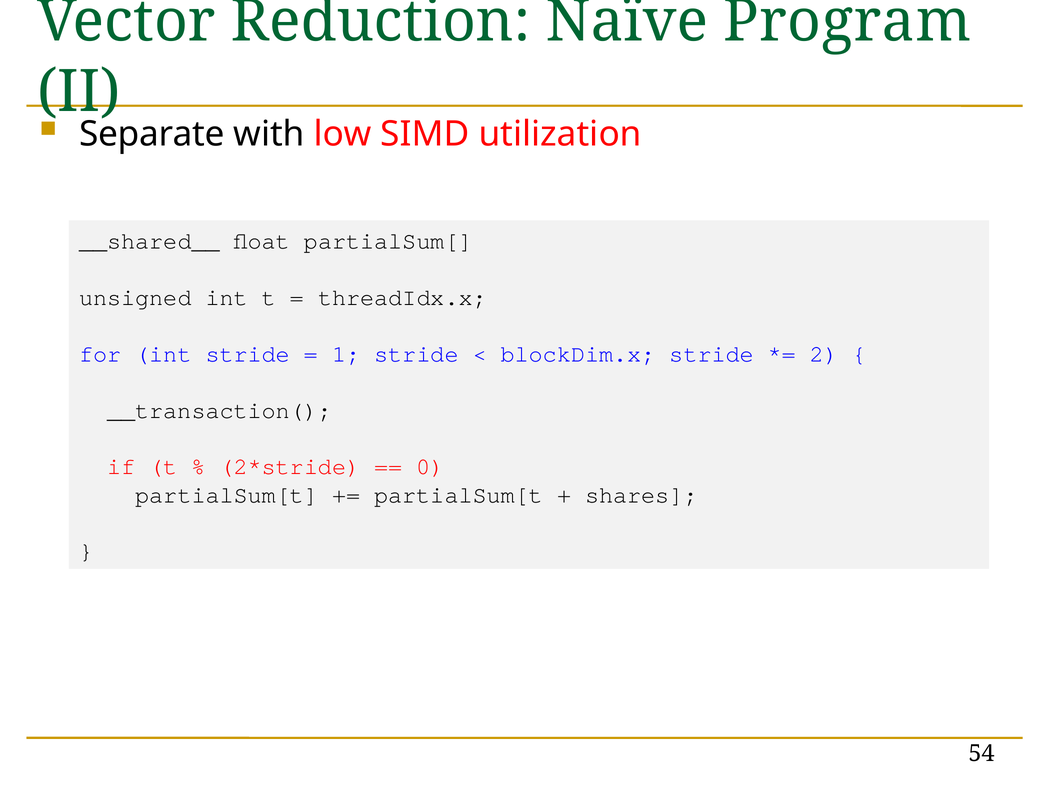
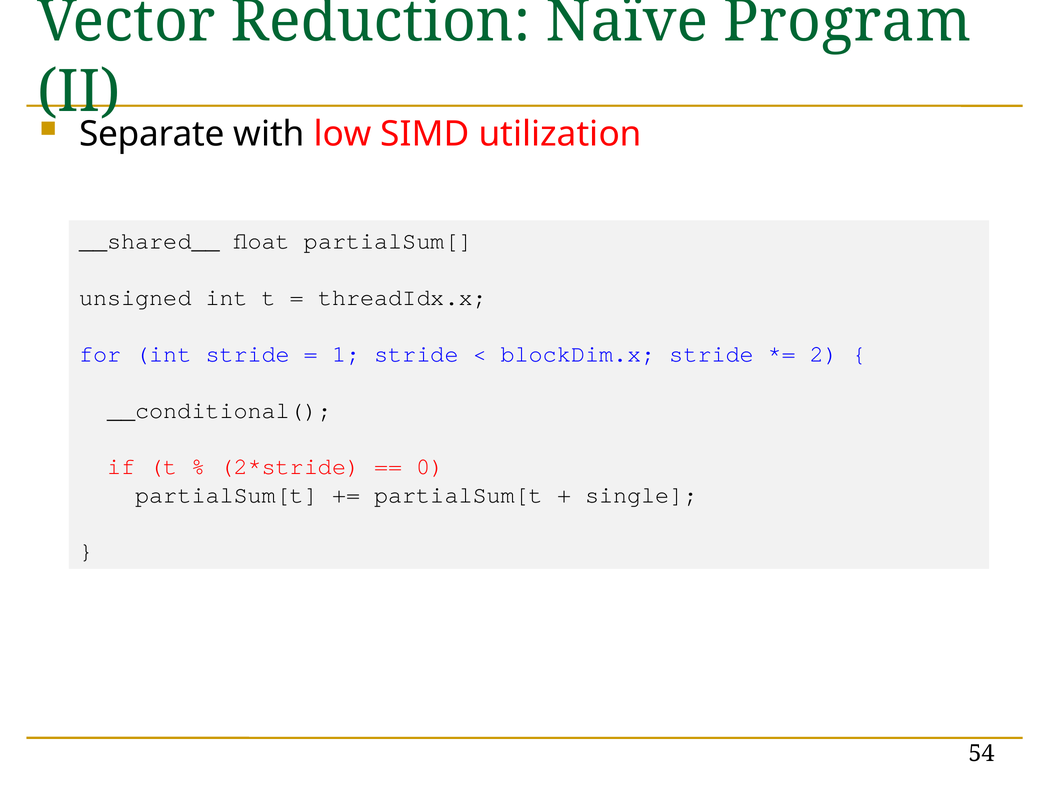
__transaction(: __transaction( -> __conditional( (220, 411)
shares: shares -> single (641, 495)
